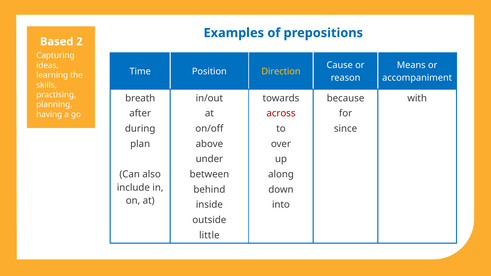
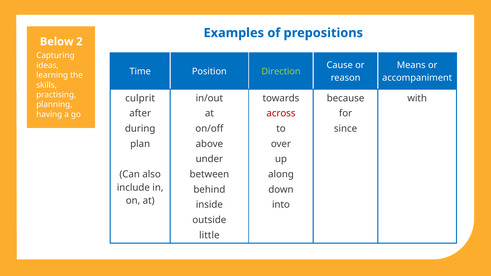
Based: Based -> Below (57, 42)
Direction colour: yellow -> light green (281, 72)
breath: breath -> culprit (140, 98)
